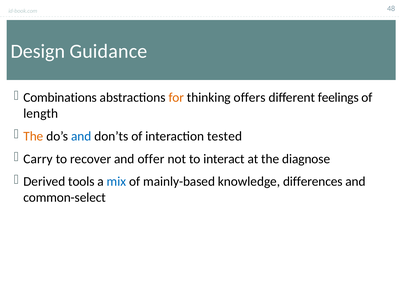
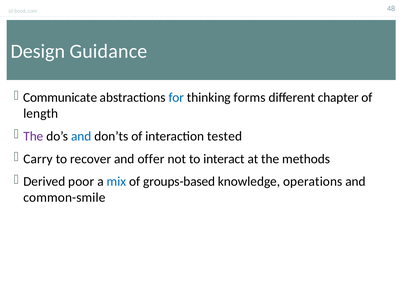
Combinations: Combinations -> Communicate (60, 97)
for colour: orange -> blue (176, 97)
offers: offers -> forms (250, 97)
feelings: feelings -> chapter (338, 97)
The colour: orange -> purple (33, 136)
diagnose: diagnose -> methods (306, 158)
tools: tools -> poor (81, 181)
mainly-based: mainly-based -> groups-based (179, 181)
differences: differences -> operations (313, 181)
common-select: common-select -> common-smile (64, 197)
